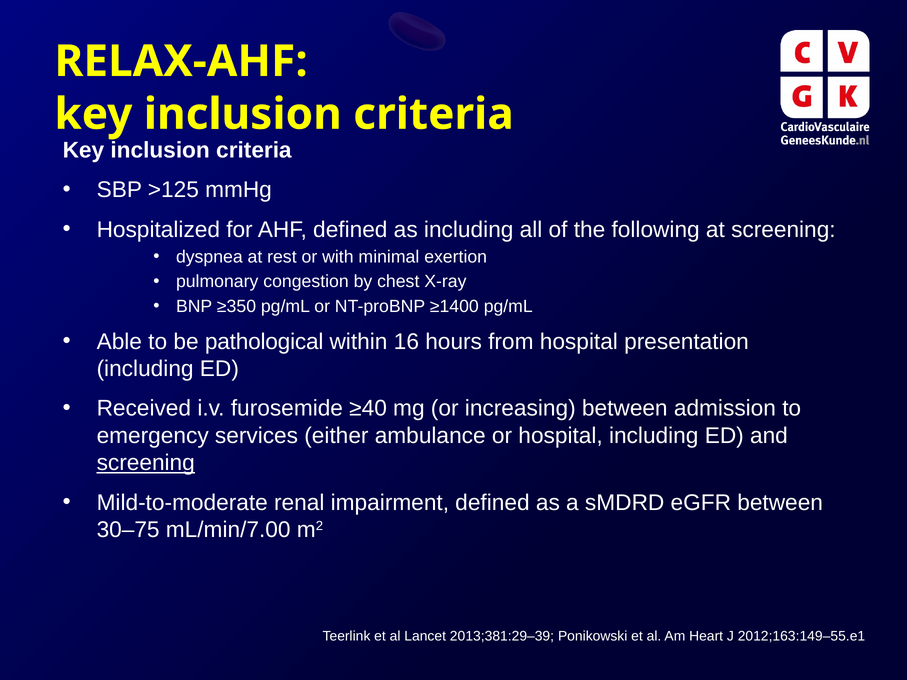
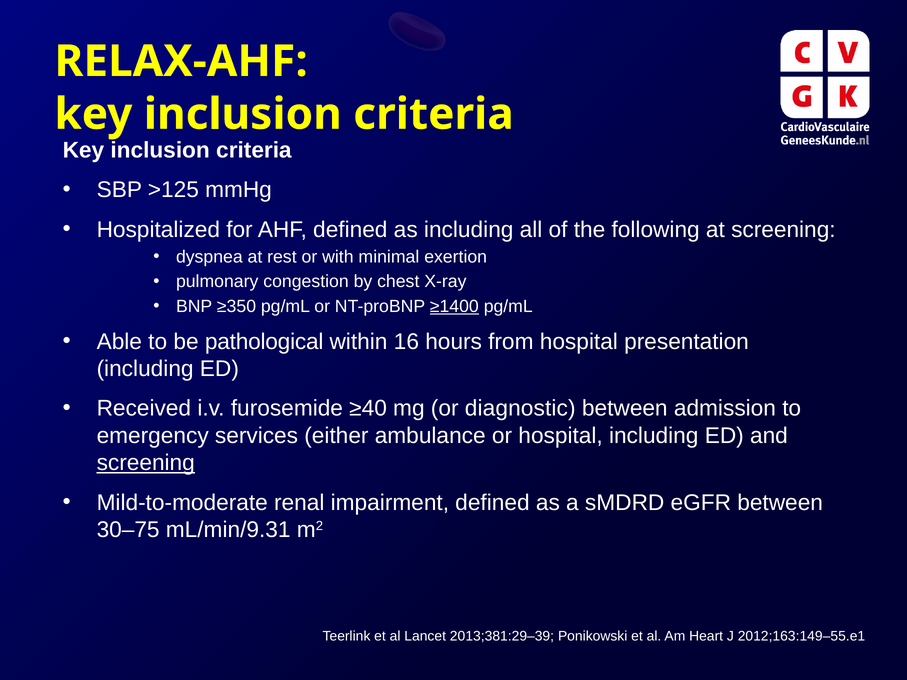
≥1400 underline: none -> present (454, 306)
increasing: increasing -> diagnostic (520, 409)
mL/min/7.00: mL/min/7.00 -> mL/min/9.31 (228, 530)
